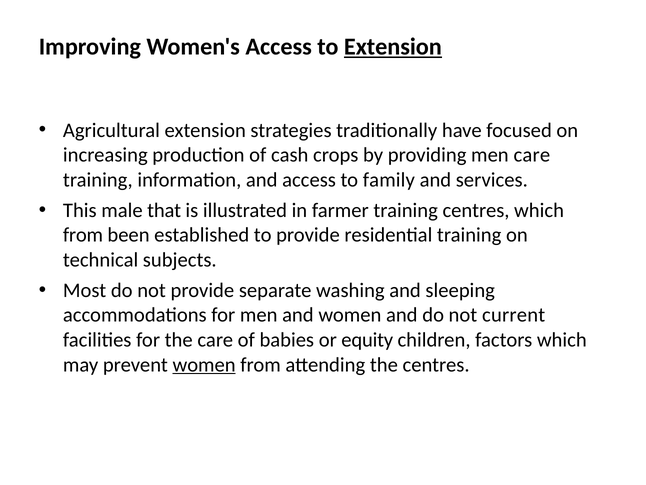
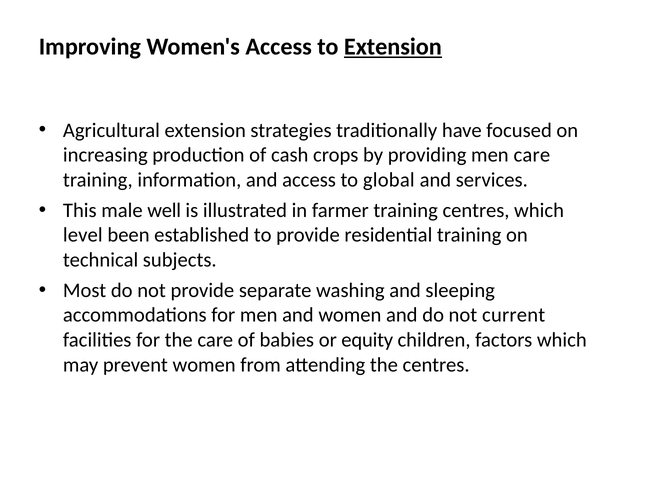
family: family -> global (389, 180)
that: that -> well (164, 210)
from: from -> level (83, 235)
women underline: present -> none (204, 364)
